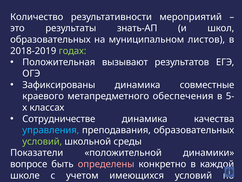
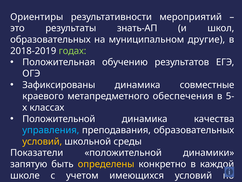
Количество: Количество -> Ориентиры (37, 17)
листов: листов -> другие (206, 39)
вызывают: вызывают -> обучению (125, 62)
Сотрудничестве: Сотрудничестве -> Положительной (59, 119)
условий colour: light green -> yellow (42, 141)
вопросе: вопросе -> запятую (29, 164)
определены colour: pink -> yellow (106, 164)
